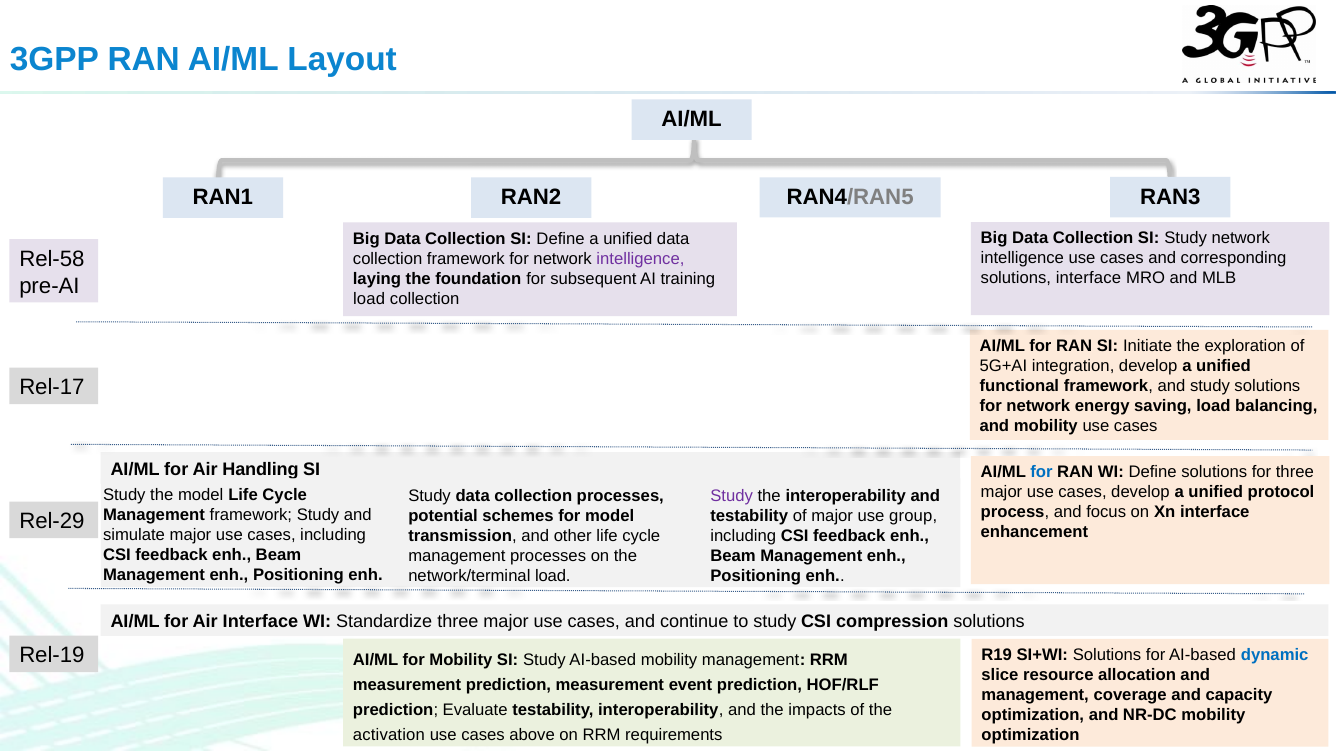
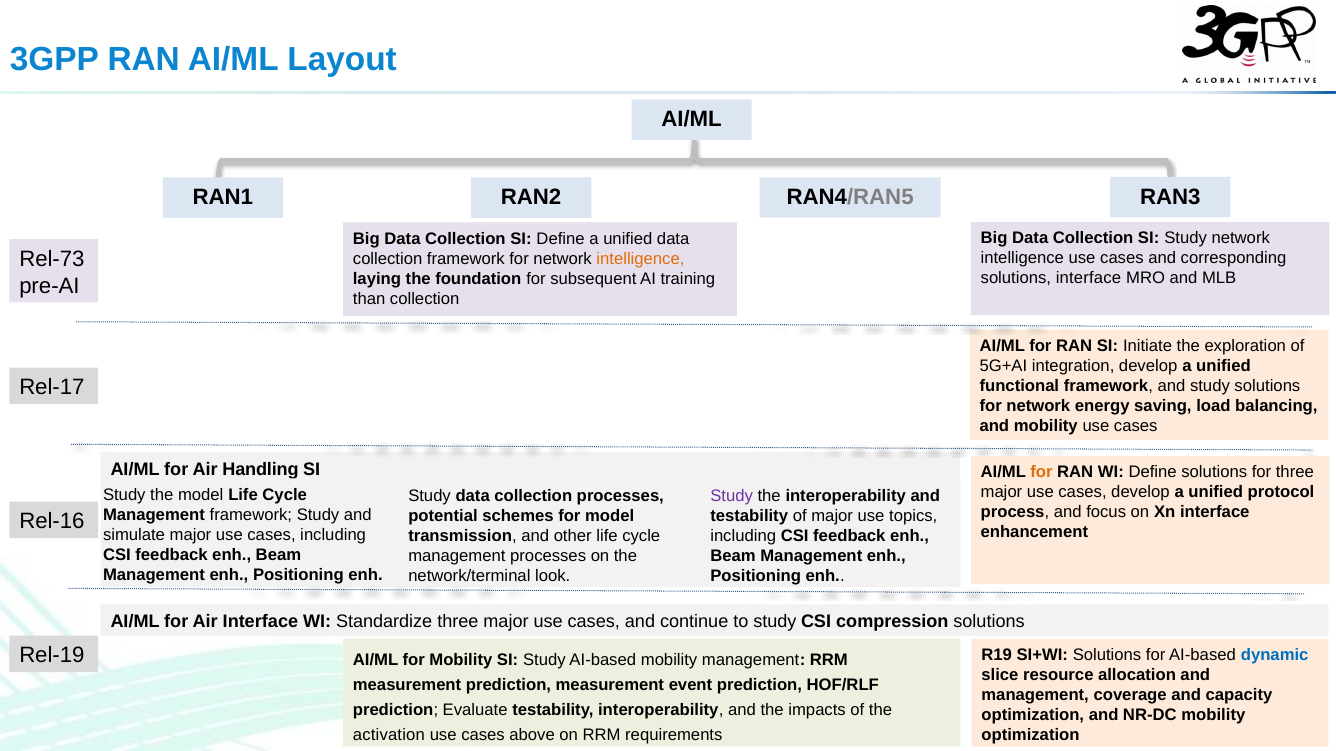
Rel-58: Rel-58 -> Rel-73 (52, 259)
intelligence colour: purple -> orange (640, 259)
load: load -> than (369, 299)
for colour: blue -> orange (1041, 472)
group: group -> topics (913, 516)
Rel-29: Rel-29 -> Rel-16 (52, 522)
network/terminal load: load -> look (553, 577)
